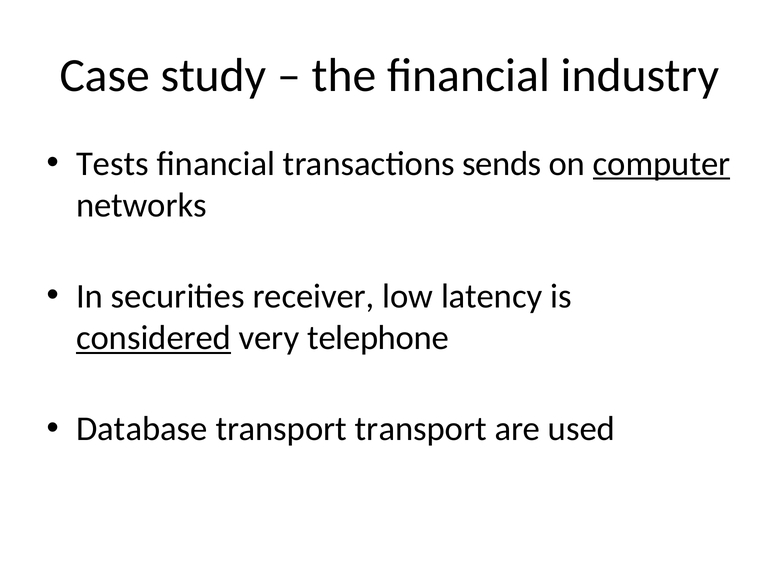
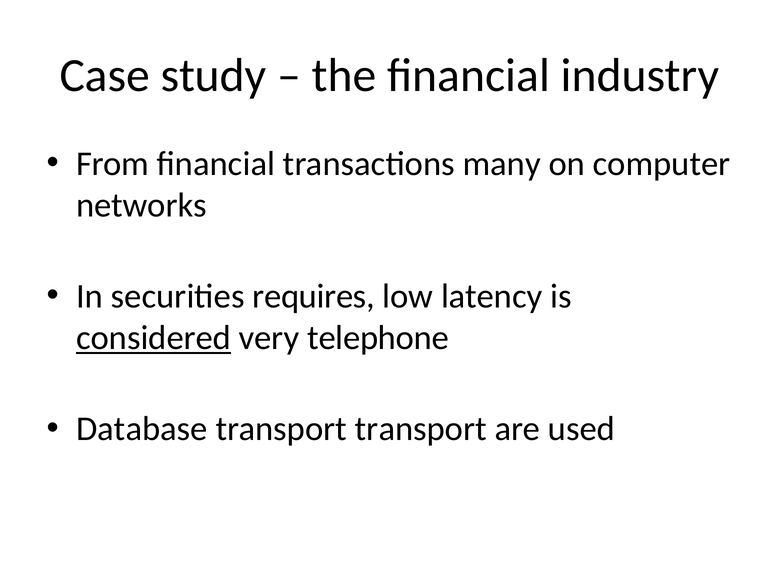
Tests: Tests -> From (113, 164)
sends: sends -> many (502, 164)
computer underline: present -> none (662, 164)
receiver: receiver -> requires (314, 296)
